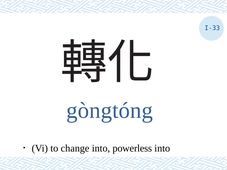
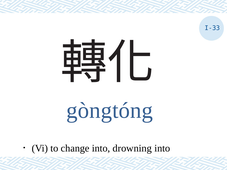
powerless: powerless -> drowning (132, 148)
